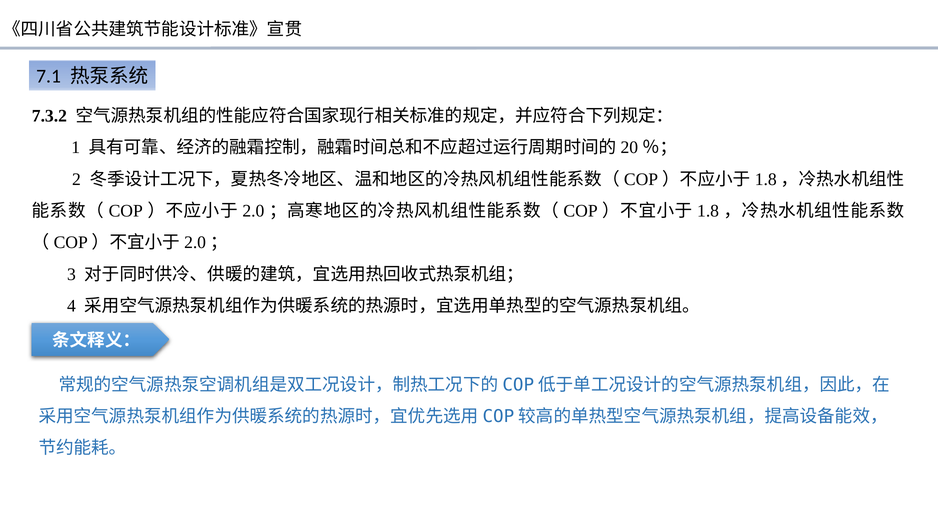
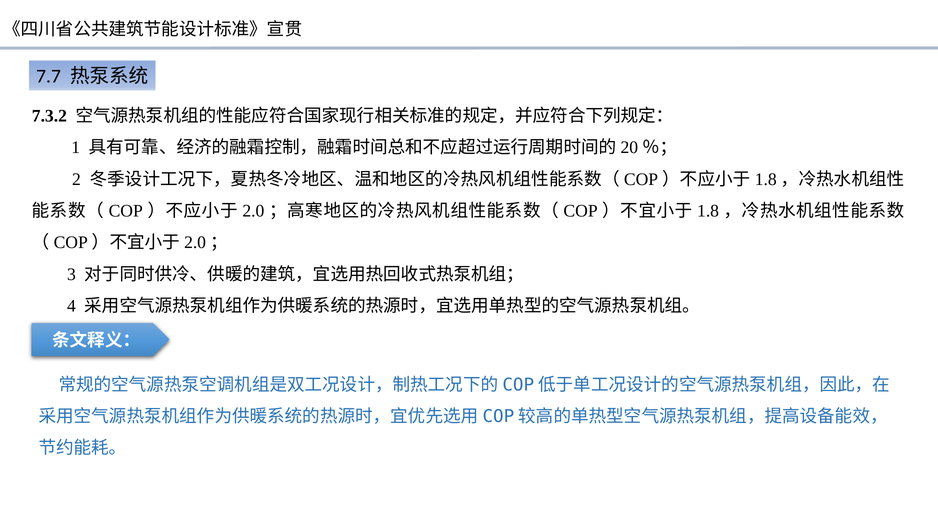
7.1: 7.1 -> 7.7 (49, 76)
